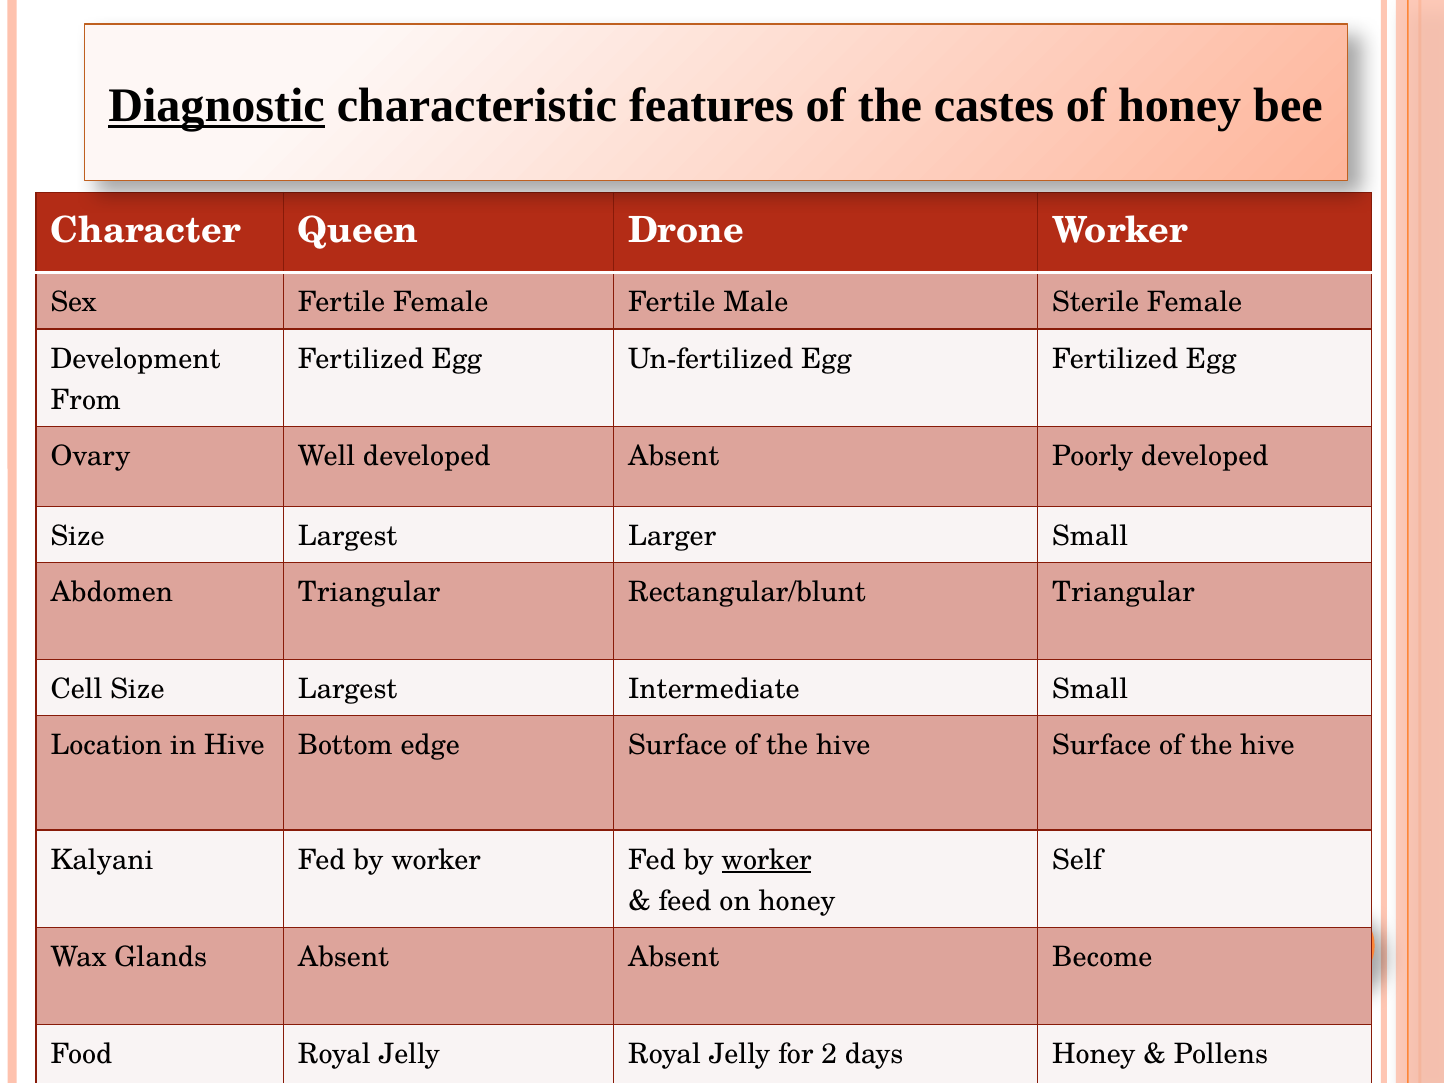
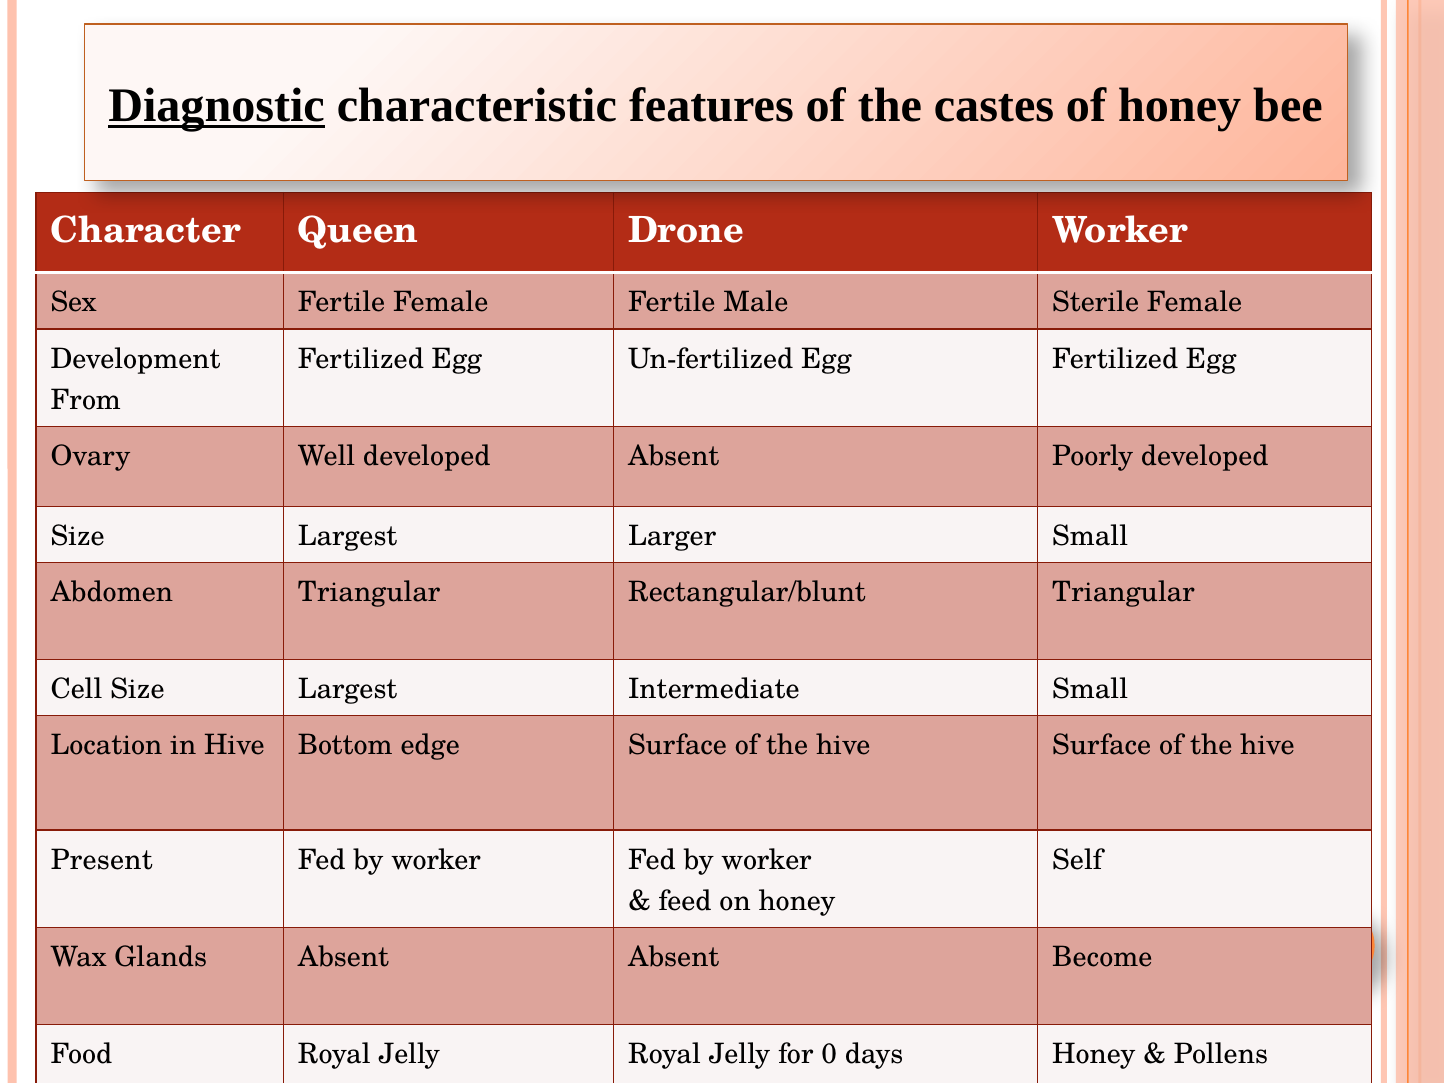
Kalyani: Kalyani -> Present (102, 860)
worker underline: present -> none (766, 860)
2: 2 -> 0 (829, 1054)
